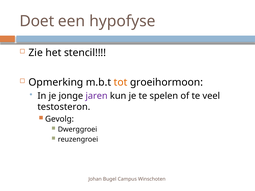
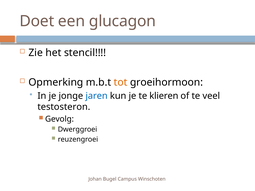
hypofyse: hypofyse -> glucagon (122, 21)
jaren colour: purple -> blue (97, 96)
spelen: spelen -> klieren (164, 96)
